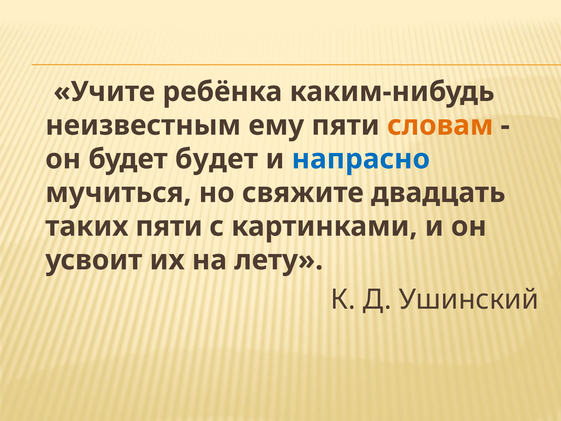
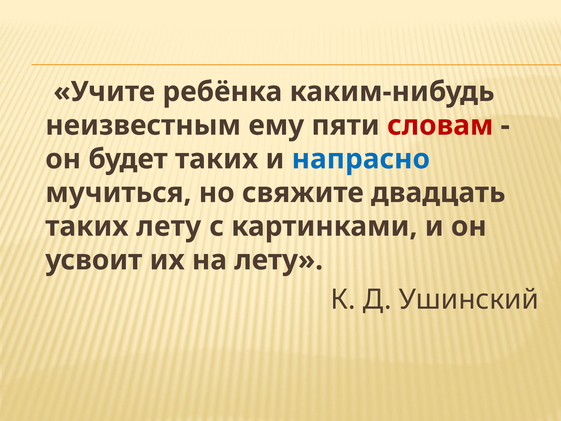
словам colour: orange -> red (440, 125)
будет будет: будет -> таких (217, 159)
таких пяти: пяти -> лету (169, 226)
